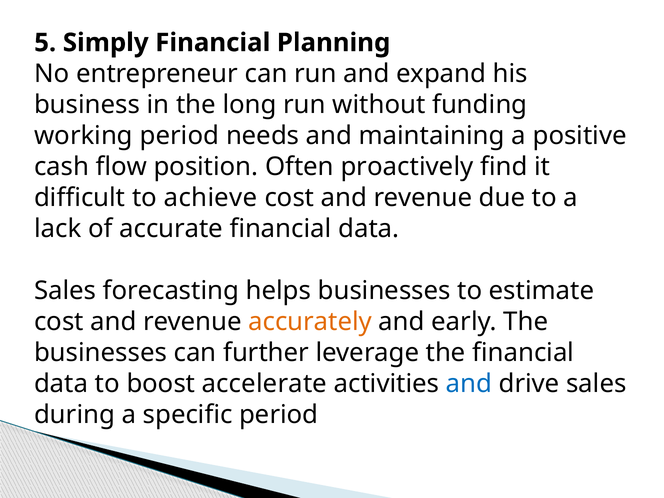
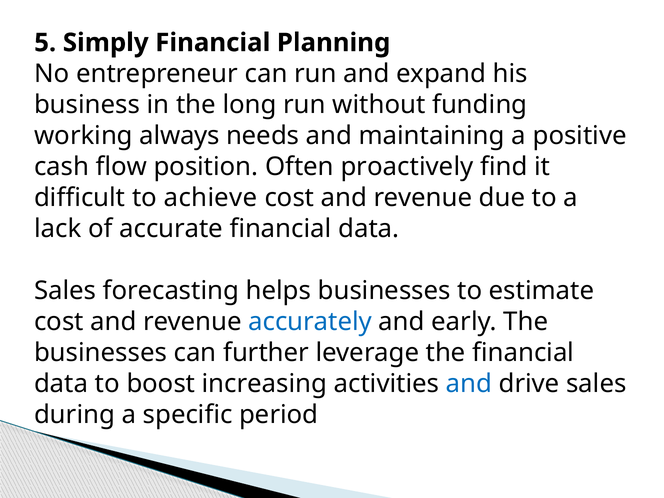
working period: period -> always (180, 136)
accurately colour: orange -> blue (310, 322)
accelerate: accelerate -> increasing (264, 384)
